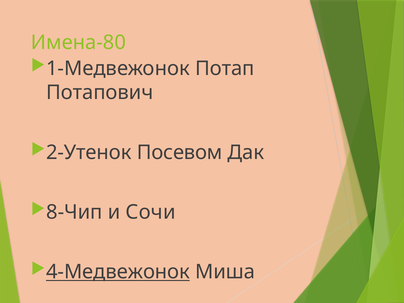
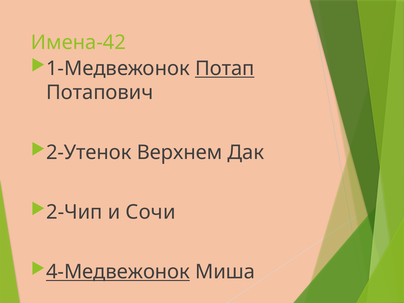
Имена-80: Имена-80 -> Имена-42 (79, 42)
Потап underline: none -> present (225, 68)
Посевом: Посевом -> Верхнем (180, 152)
8-Чип: 8-Чип -> 2-Чип (74, 212)
